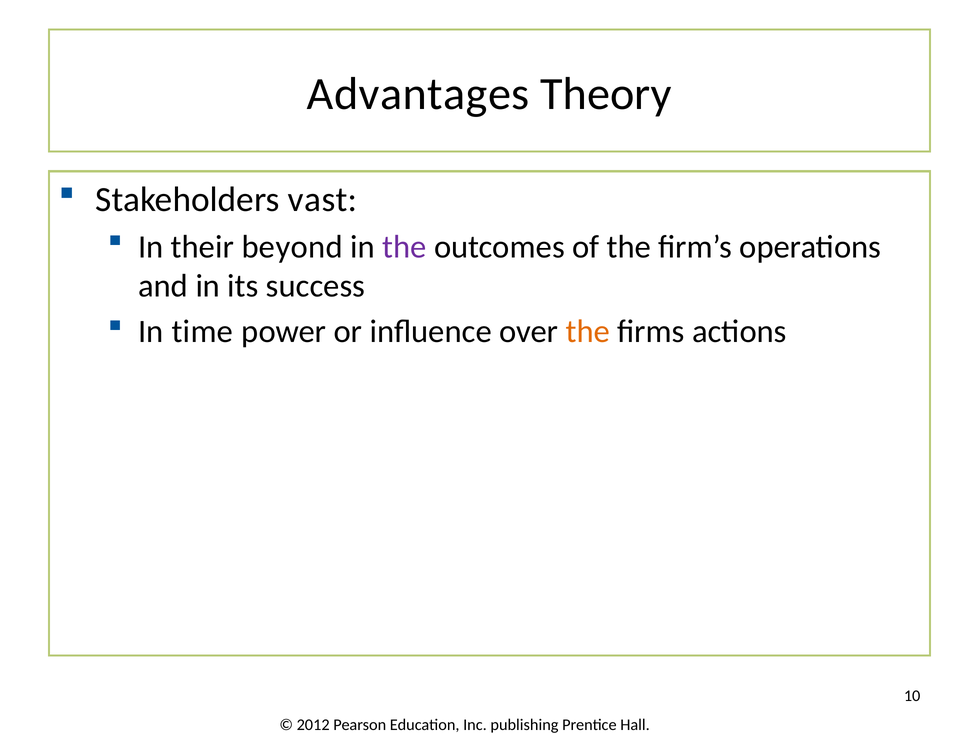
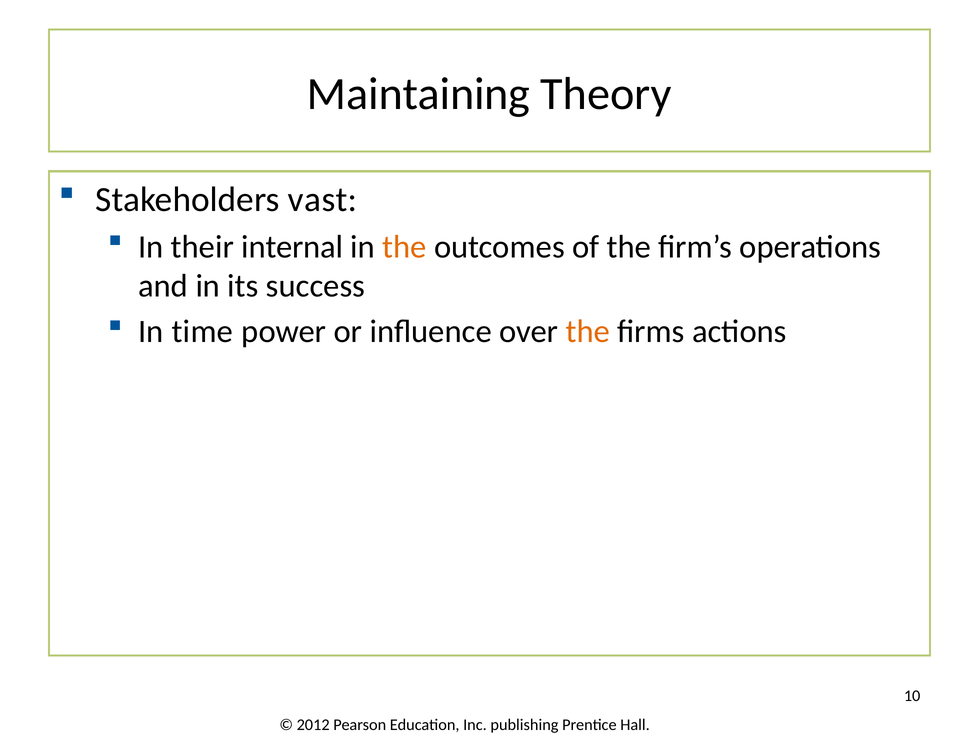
Advantages: Advantages -> Maintaining (419, 94)
beyond: beyond -> internal (292, 247)
the colour: purple -> orange (405, 247)
